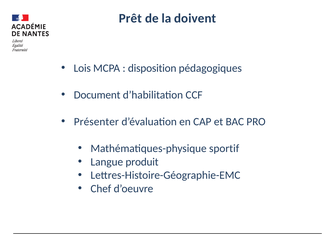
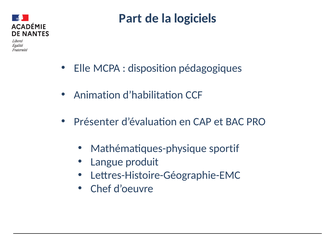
Prêt: Prêt -> Part (130, 18)
doivent: doivent -> logiciels (195, 18)
Lois: Lois -> Elle (82, 68)
Document: Document -> Animation (97, 95)
